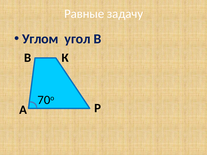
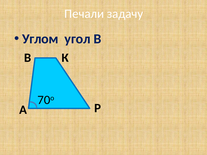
Равные: Равные -> Печали (84, 14)
